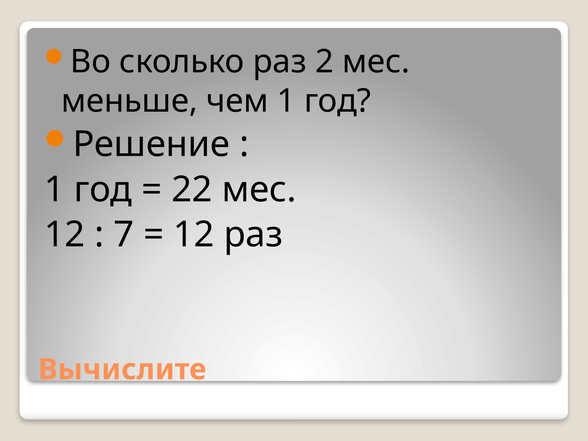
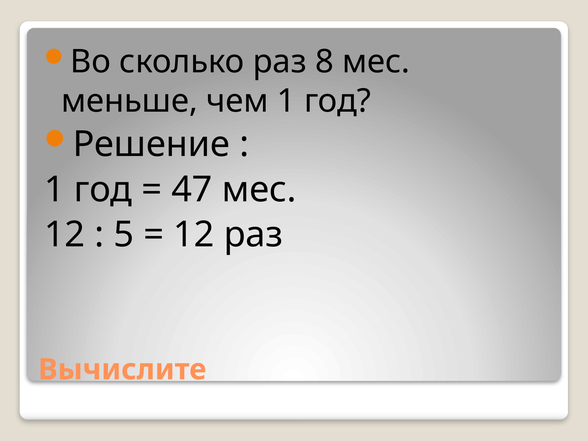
2: 2 -> 8 (324, 62)
22: 22 -> 47 (192, 190)
7: 7 -> 5 (124, 235)
